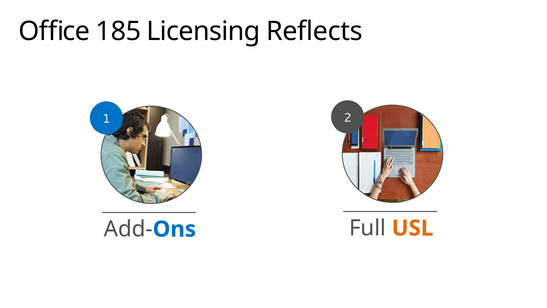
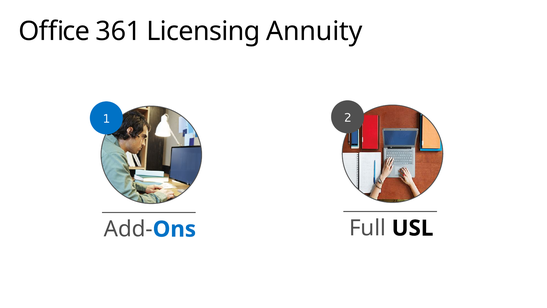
185: 185 -> 361 (118, 31)
Reflects: Reflects -> Annuity (314, 31)
USL colour: orange -> black (412, 228)
